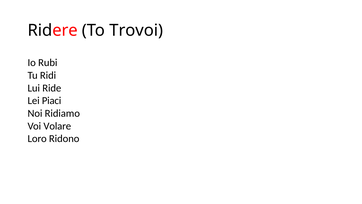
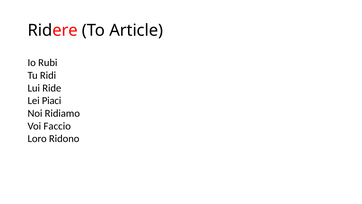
Trovoi: Trovoi -> Article (136, 30)
Volare: Volare -> Faccio (57, 126)
